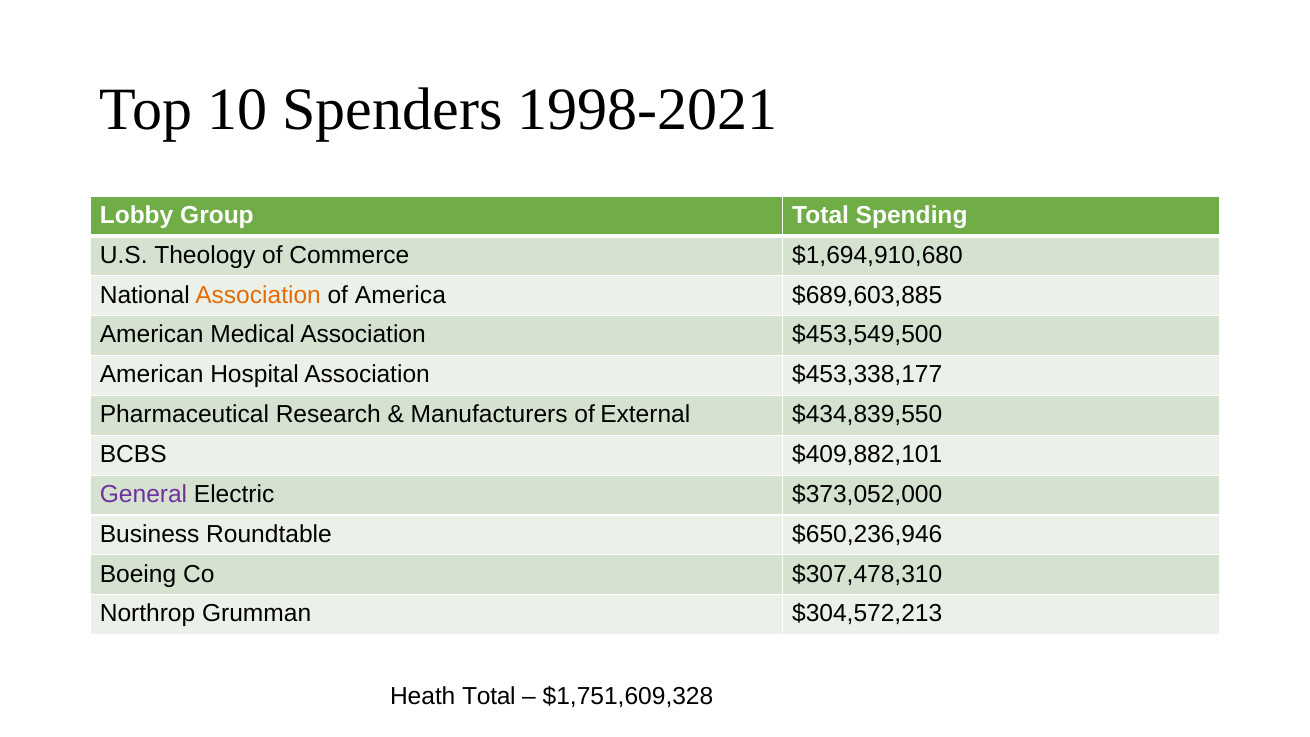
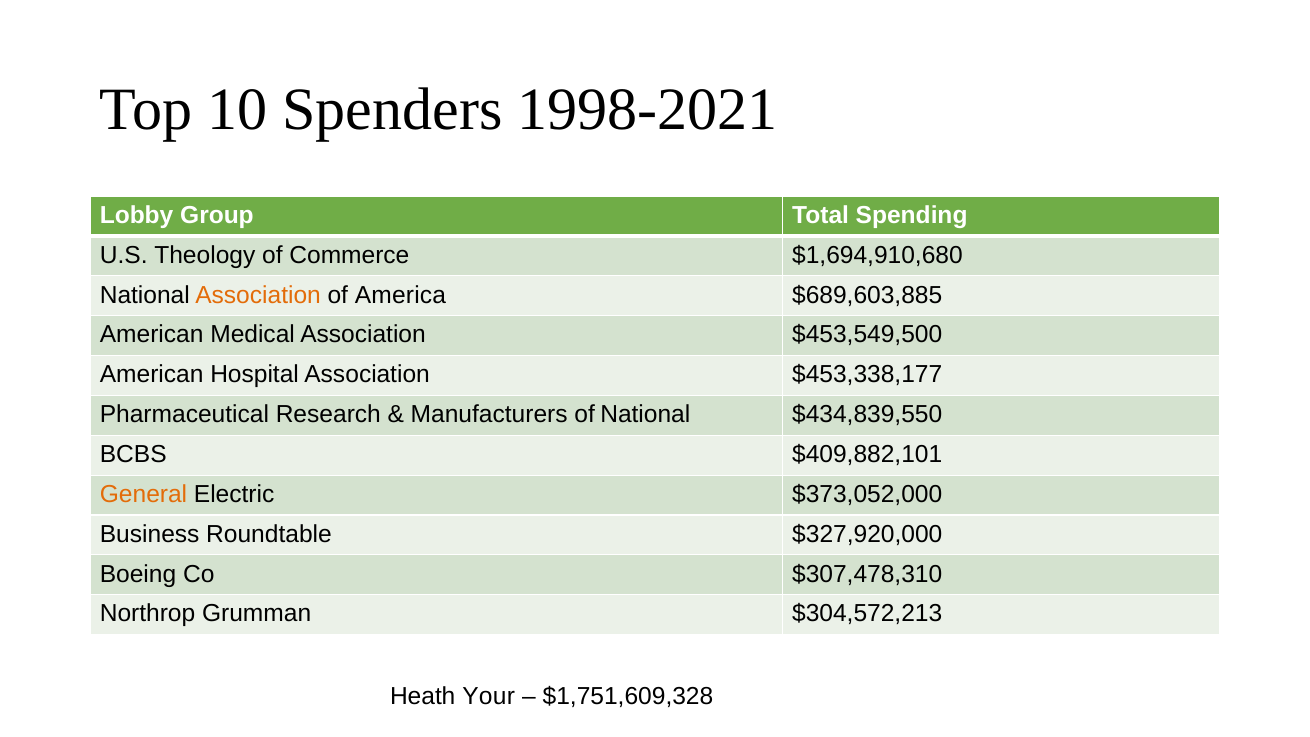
of External: External -> National (645, 414)
General colour: purple -> orange (144, 494)
$650,236,946: $650,236,946 -> $327,920,000 (867, 534)
Heath Total: Total -> Your (489, 696)
